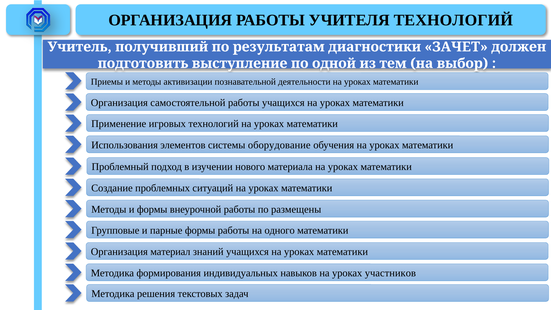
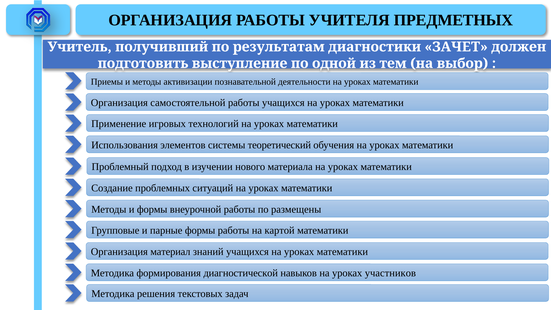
УЧИТЕЛЯ ТЕХНОЛОГИЙ: ТЕХНОЛОГИЙ -> ПРЕДМЕТНЫХ (453, 20)
оборудование: оборудование -> теоретический (279, 145)
одного: одного -> картой (280, 230)
индивидуальных: индивидуальных -> диагностической (241, 273)
